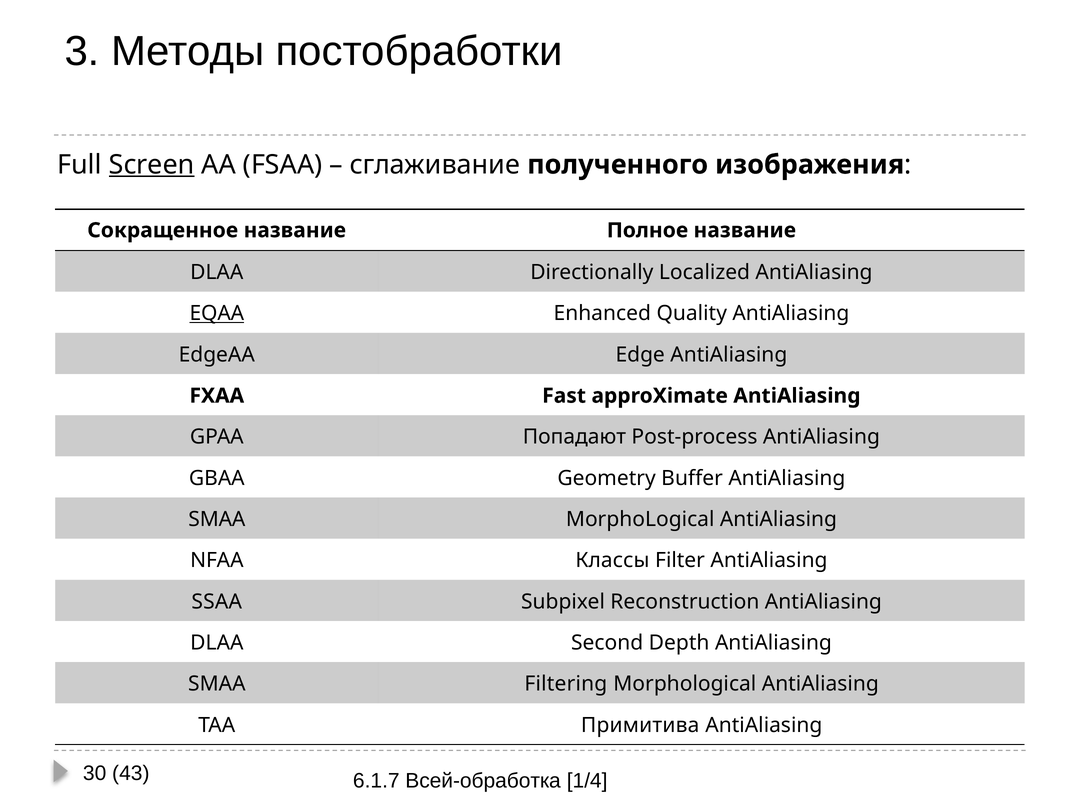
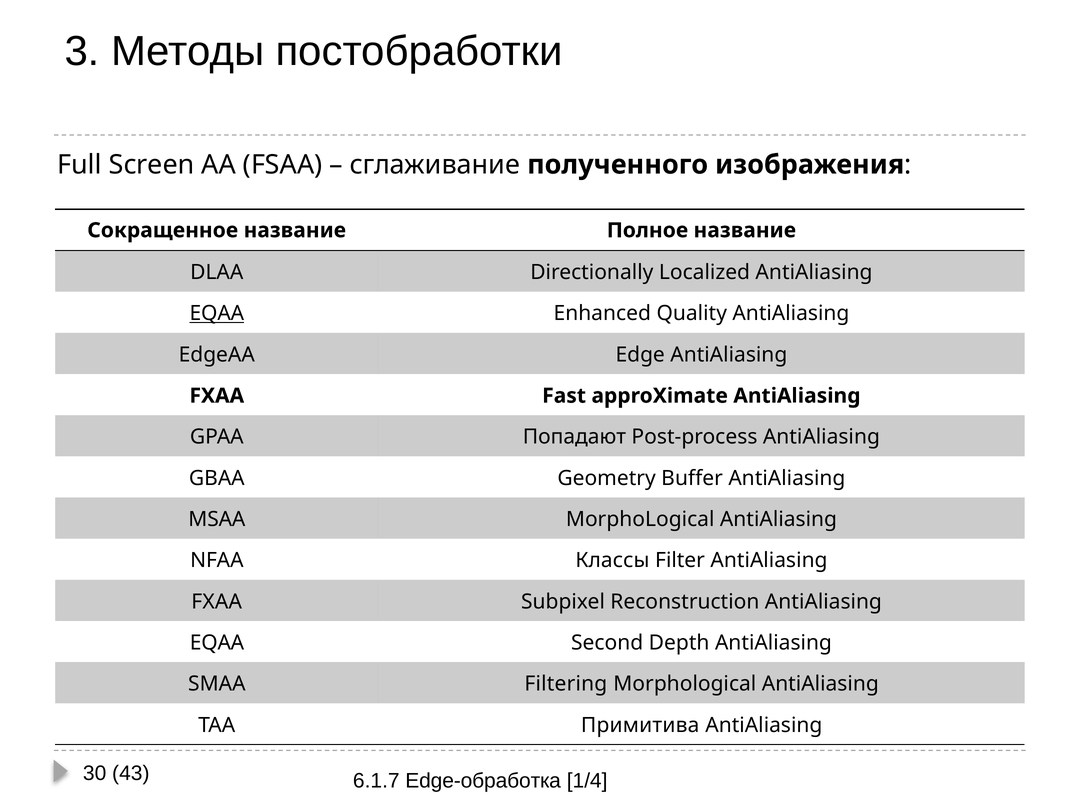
Screen underline: present -> none (152, 165)
SMAA: SMAA -> MSAA (217, 519)
SSAA: SSAA -> FXAA (217, 602)
DLAA: DLAA -> EQAA (217, 643)
Всей-обработка: Всей-обработка -> Edge-обработка (483, 781)
